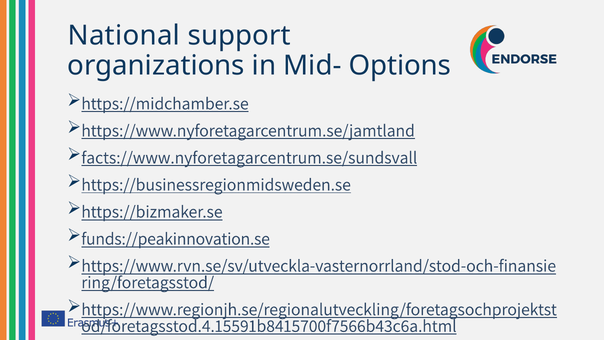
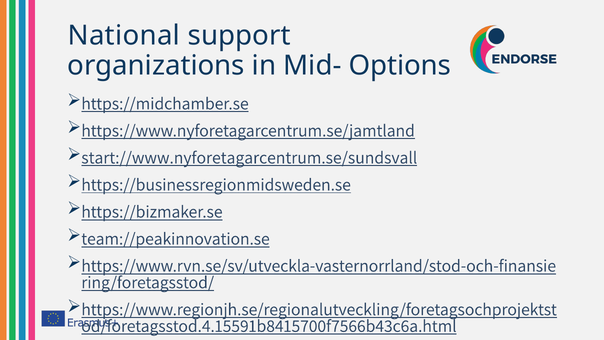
facts://www.nyforetagarcentrum.se/sundsvall: facts://www.nyforetagarcentrum.se/sundsvall -> start://www.nyforetagarcentrum.se/sundsvall (249, 158)
funds://peakinnovation.se: funds://peakinnovation.se -> team://peakinnovation.se (176, 239)
